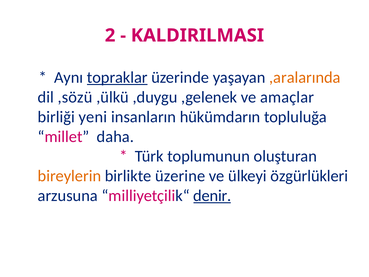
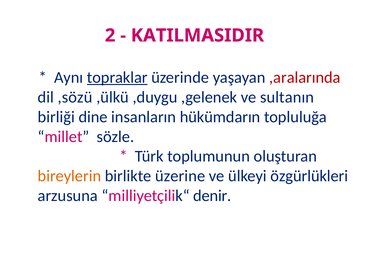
KALDIRILMASI: KALDIRILMASI -> KATILMASIDIR (197, 35)
,aralarında colour: orange -> red (305, 77)
amaçlar: amaçlar -> sultanın (287, 97)
yeni: yeni -> dine (93, 117)
daha: daha -> sözle (115, 136)
denir underline: present -> none (212, 196)
